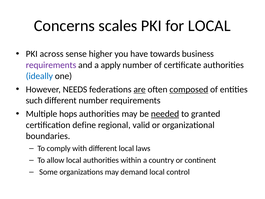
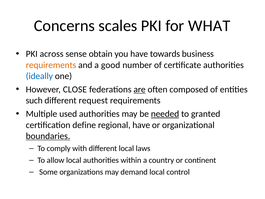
for LOCAL: LOCAL -> WHAT (209, 26)
higher: higher -> obtain (101, 54)
requirements colour: purple -> orange (51, 65)
apply: apply -> good (111, 65)
NEEDS: NEEDS -> CLOSE (75, 89)
composed underline: present -> none (189, 89)
different number: number -> request (93, 100)
hops: hops -> used (68, 114)
regional valid: valid -> have (141, 125)
boundaries underline: none -> present (48, 136)
